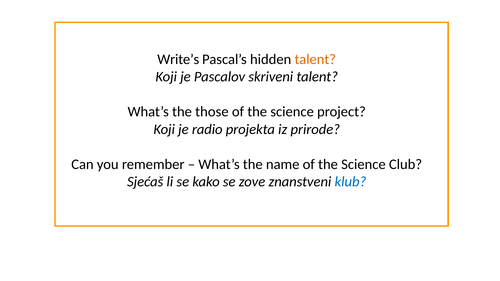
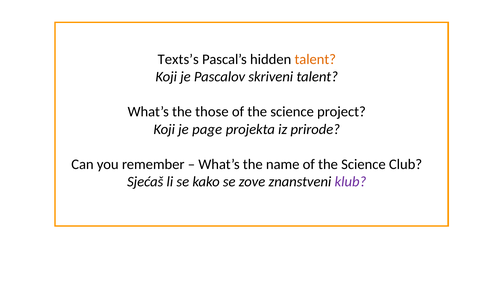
Write’s: Write’s -> Texts’s (178, 59)
radio: radio -> page (207, 129)
klub colour: blue -> purple (350, 182)
